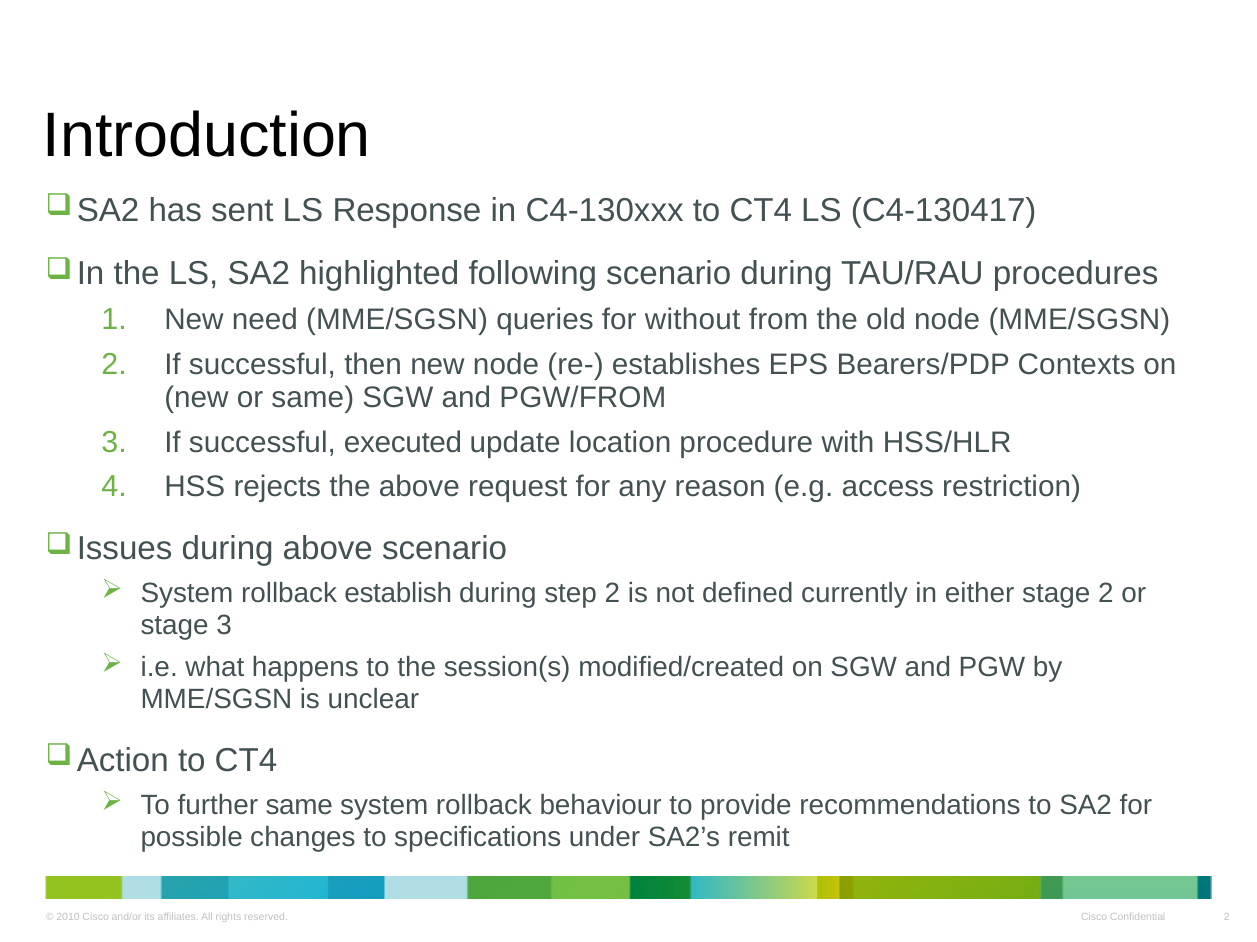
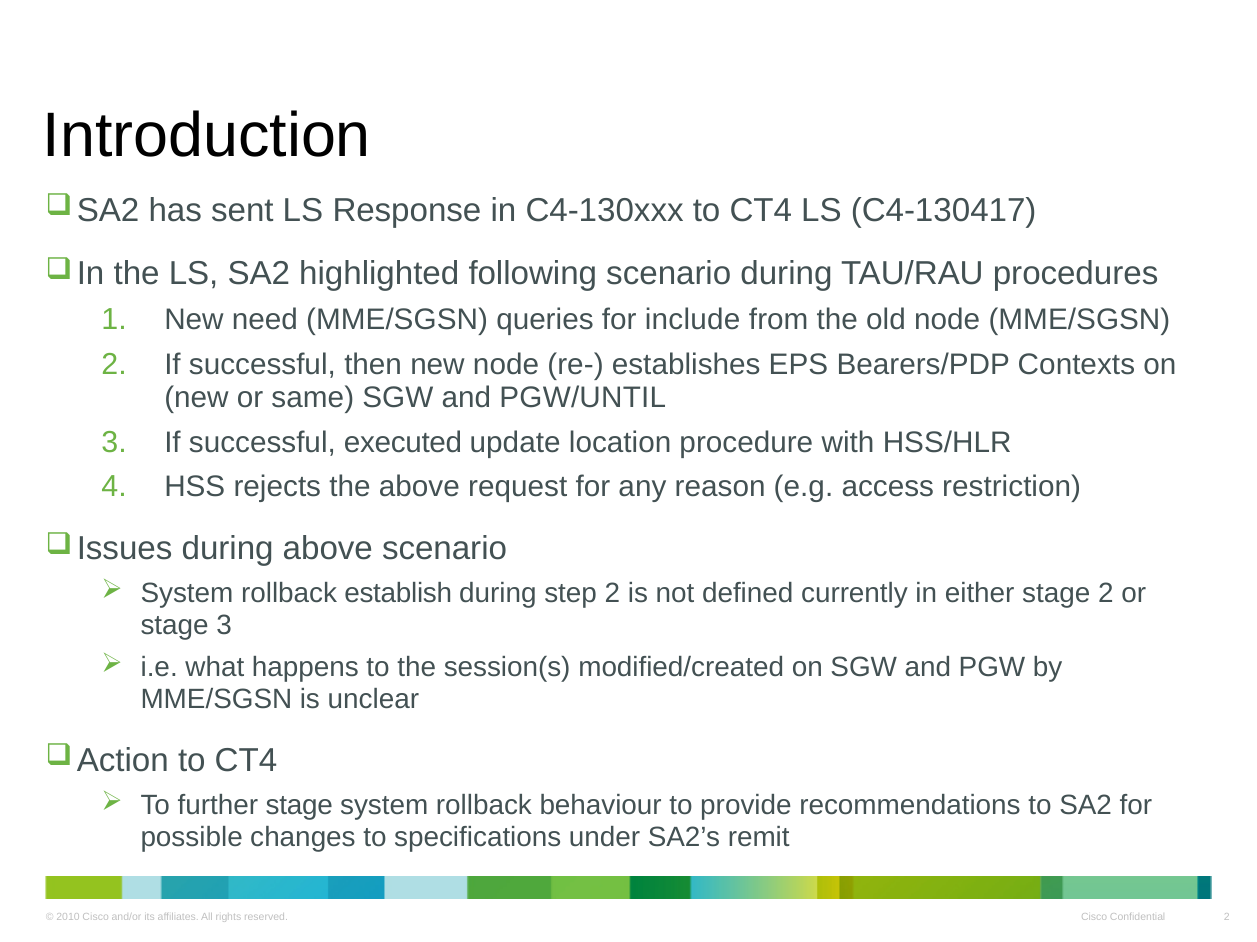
without: without -> include (693, 320)
PGW/FROM: PGW/FROM -> PGW/UNTIL (583, 398)
further same: same -> stage (299, 806)
